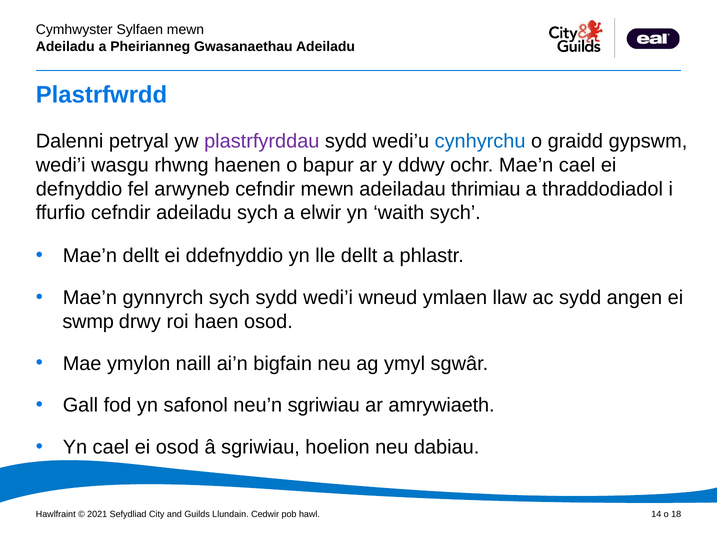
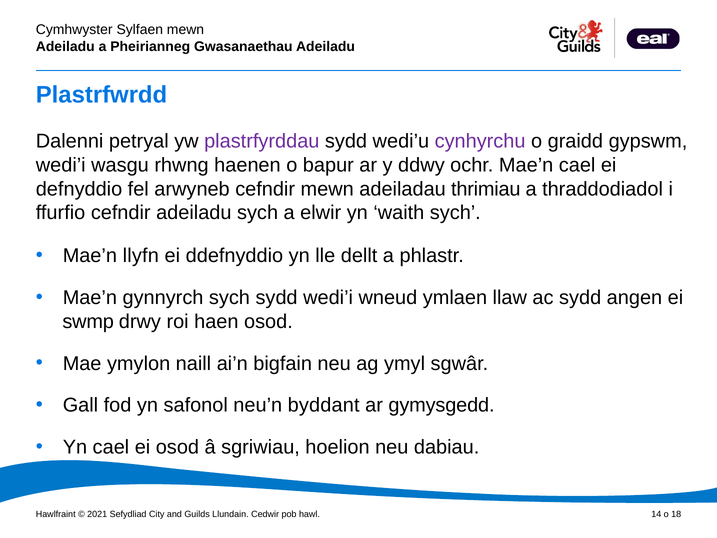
cynhyrchu colour: blue -> purple (480, 141)
Mae’n dellt: dellt -> llyfn (141, 256)
neu’n sgriwiau: sgriwiau -> byddant (324, 405)
amrywiaeth: amrywiaeth -> gymysgedd (442, 405)
